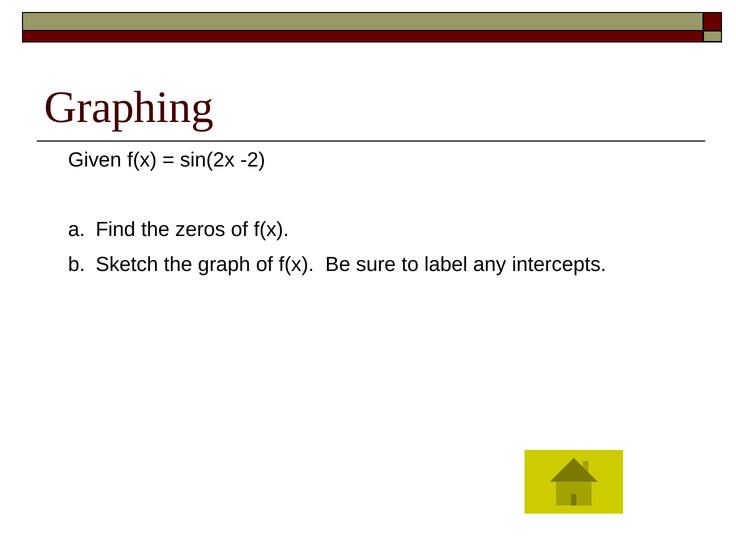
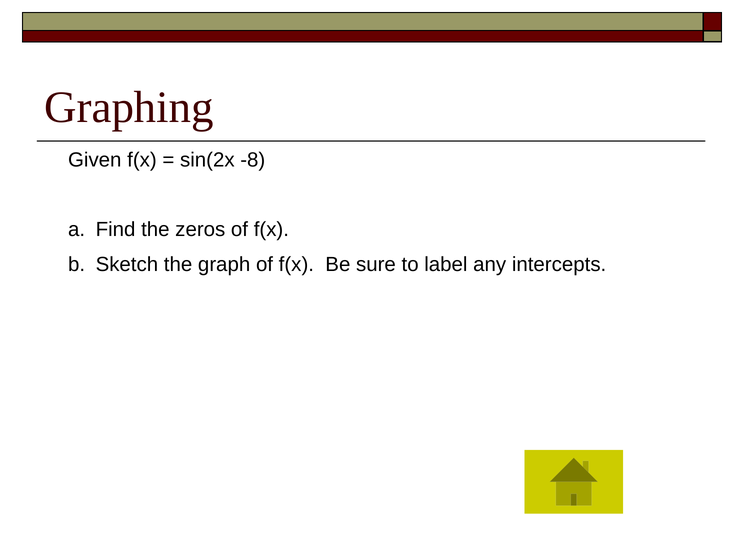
-2: -2 -> -8 (253, 160)
